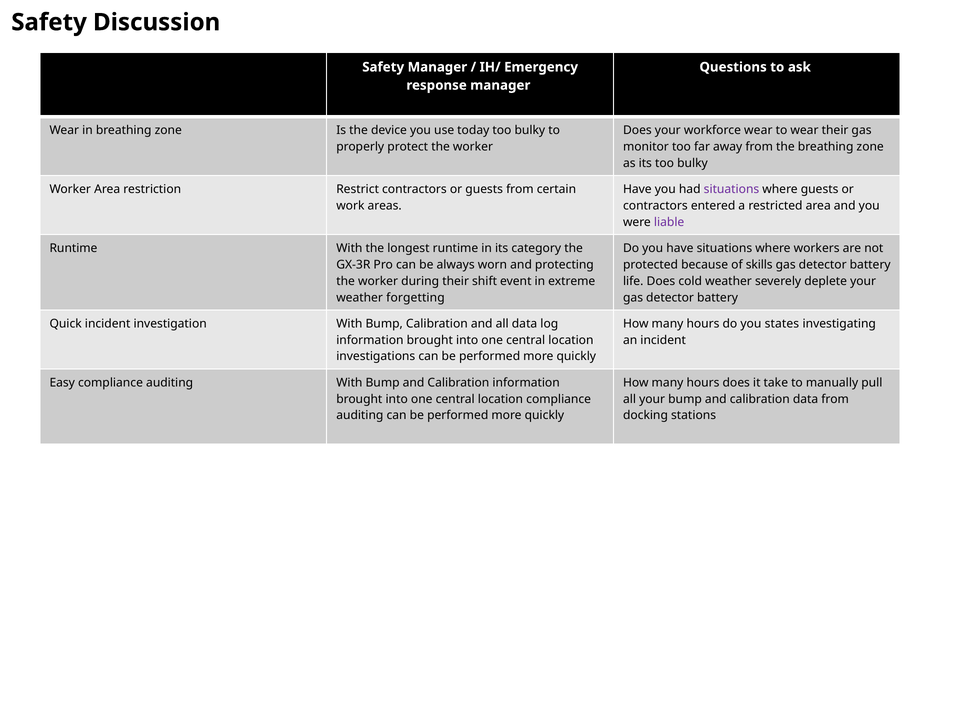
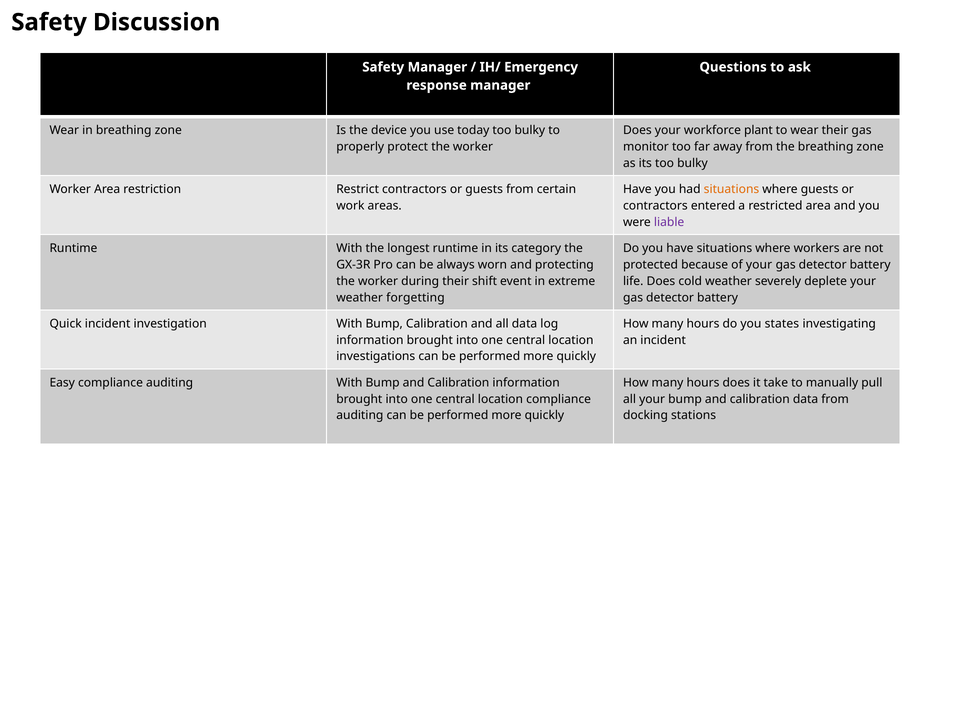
workforce wear: wear -> plant (758, 130)
situations colour: purple -> orange (732, 189)
of skills: skills -> your (759, 265)
